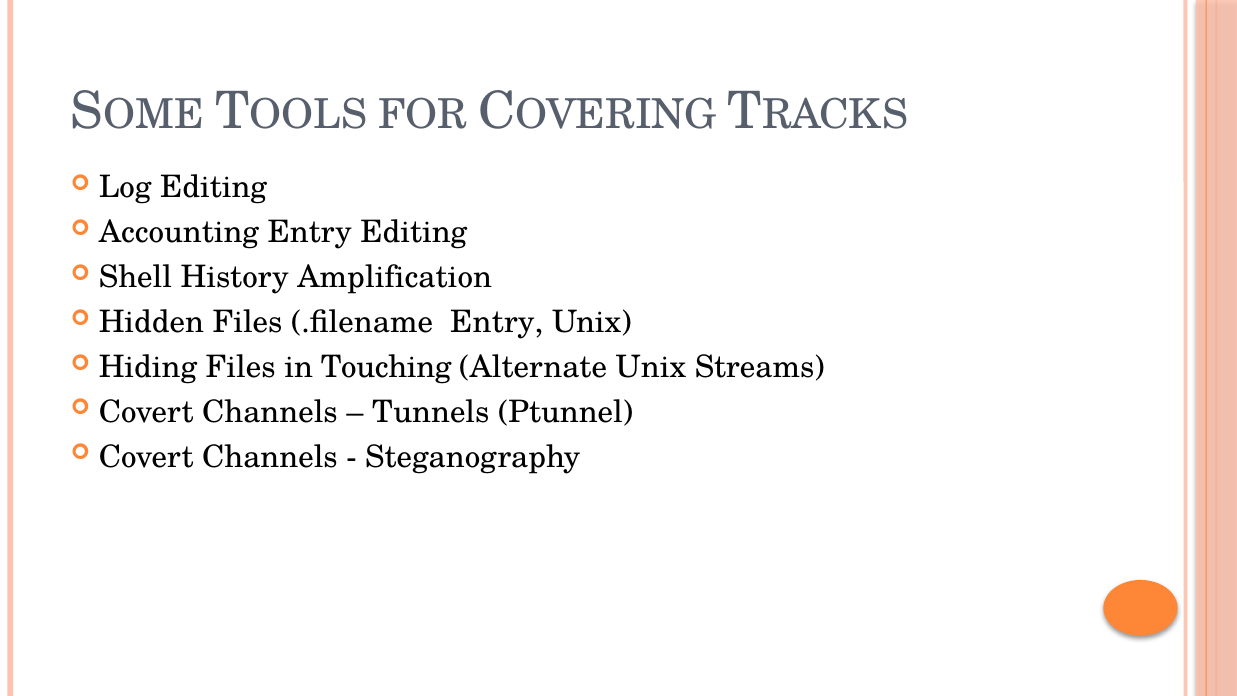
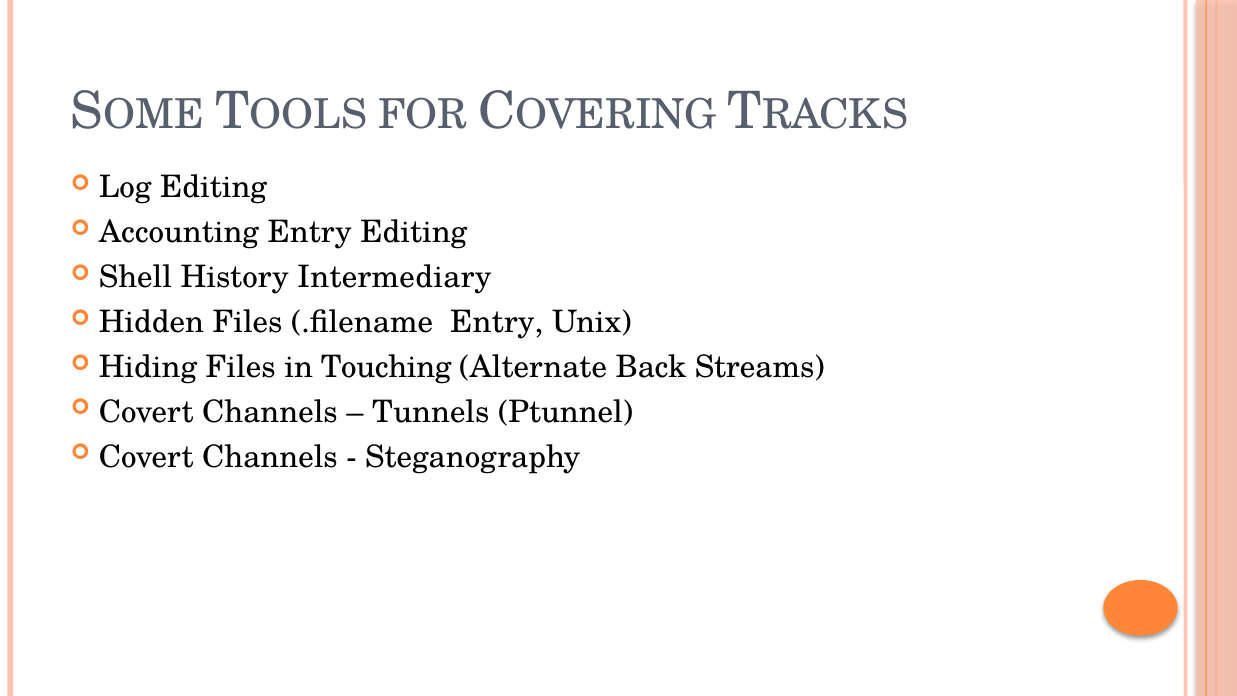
Amplification: Amplification -> Intermediary (394, 277)
Alternate Unix: Unix -> Back (651, 367)
